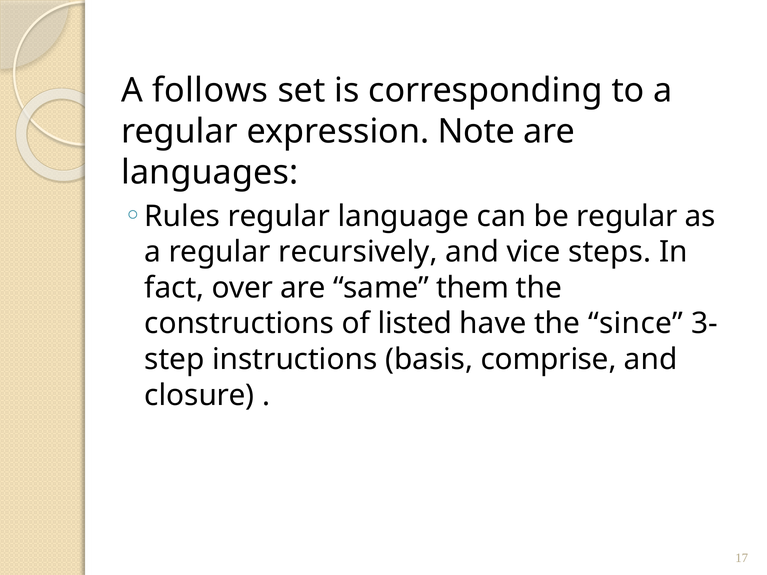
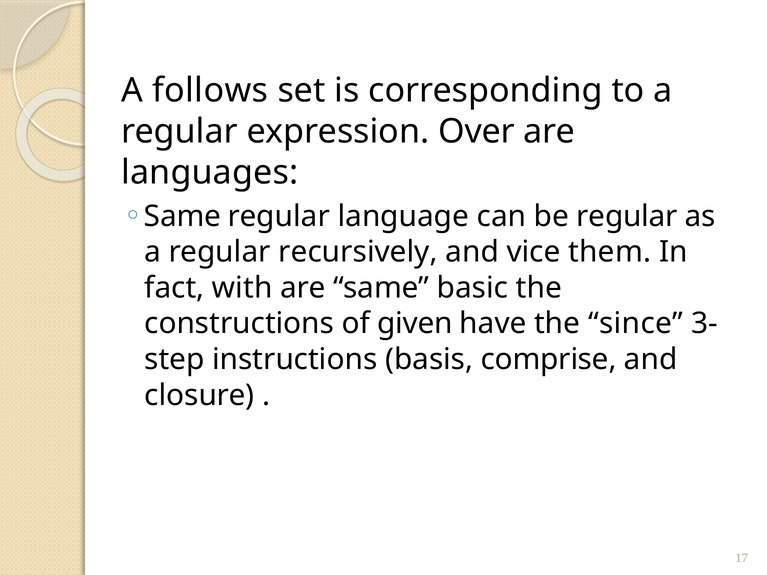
Note: Note -> Over (476, 131)
Rules: Rules -> Same (182, 216)
steps: steps -> them (610, 252)
over: over -> with (242, 288)
them: them -> basic (473, 288)
listed: listed -> given (415, 324)
